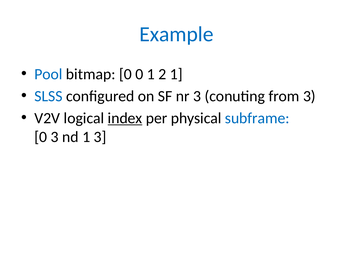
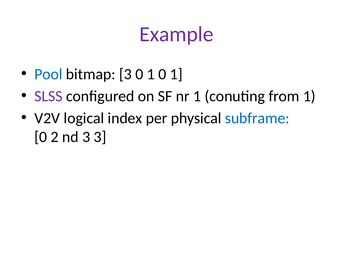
Example colour: blue -> purple (176, 34)
bitmap 0: 0 -> 3 (125, 74)
1 2: 2 -> 0 (162, 74)
SLSS colour: blue -> purple (49, 96)
nr 3: 3 -> 1 (197, 96)
from 3: 3 -> 1 (309, 96)
index underline: present -> none (125, 118)
0 3: 3 -> 2 (55, 137)
nd 1: 1 -> 3 (86, 137)
